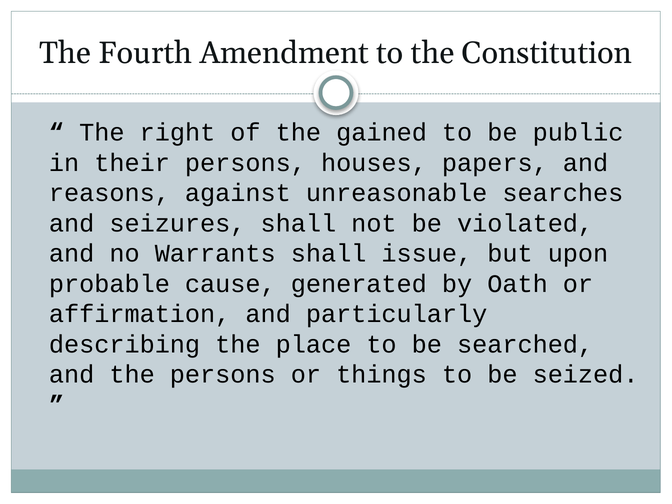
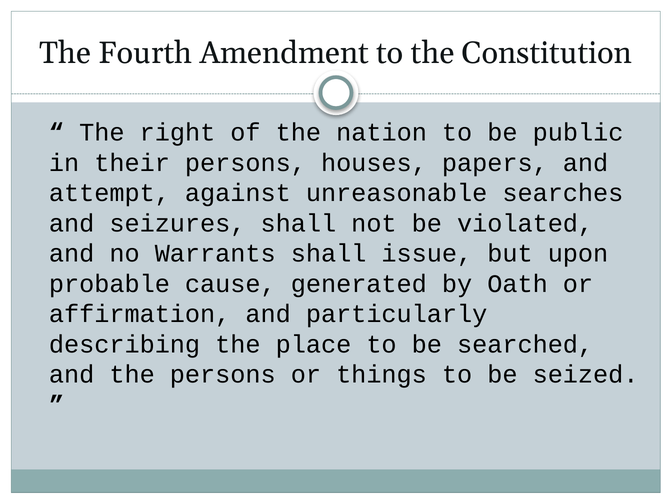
gained: gained -> nation (382, 132)
reasons: reasons -> attempt (109, 193)
